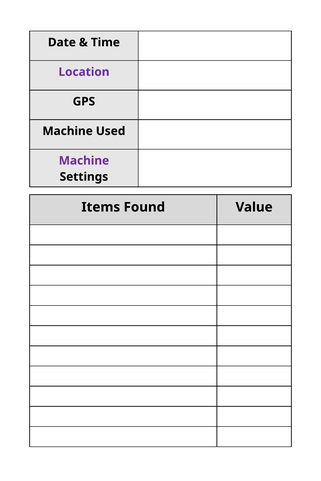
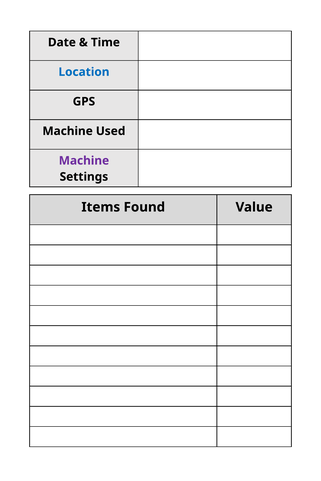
Location colour: purple -> blue (84, 72)
